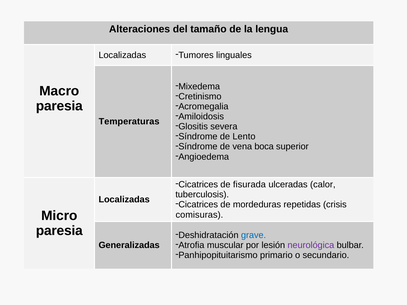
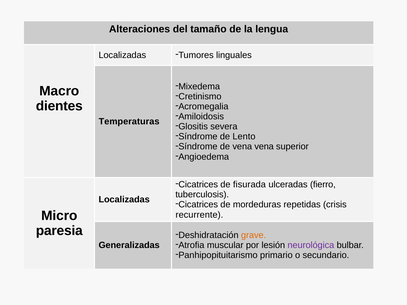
paresia: paresia -> dientes (59, 106)
vena boca: boca -> vena (264, 147)
calor: calor -> fierro (323, 185)
comisuras: comisuras -> recurrente (199, 215)
grave colour: blue -> orange (254, 235)
